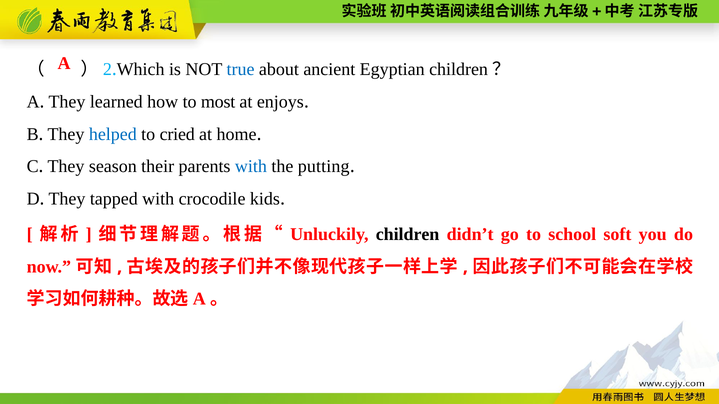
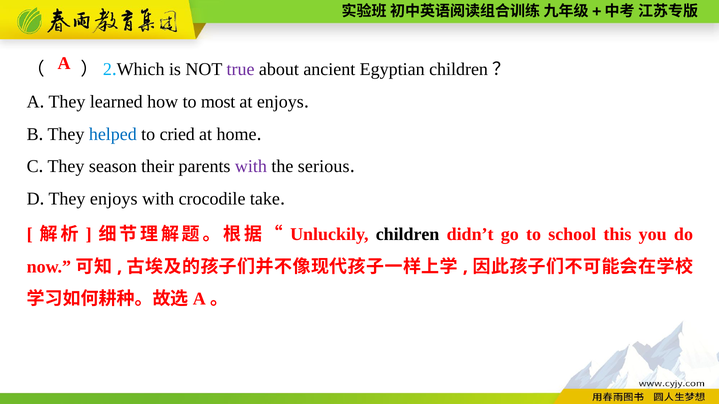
true colour: blue -> purple (241, 70)
with colour: blue -> purple (251, 167)
putting: putting -> serious (324, 167)
They tapped: tapped -> enjoys (114, 199)
kids: kids -> take (265, 199)
soft: soft -> this (617, 235)
